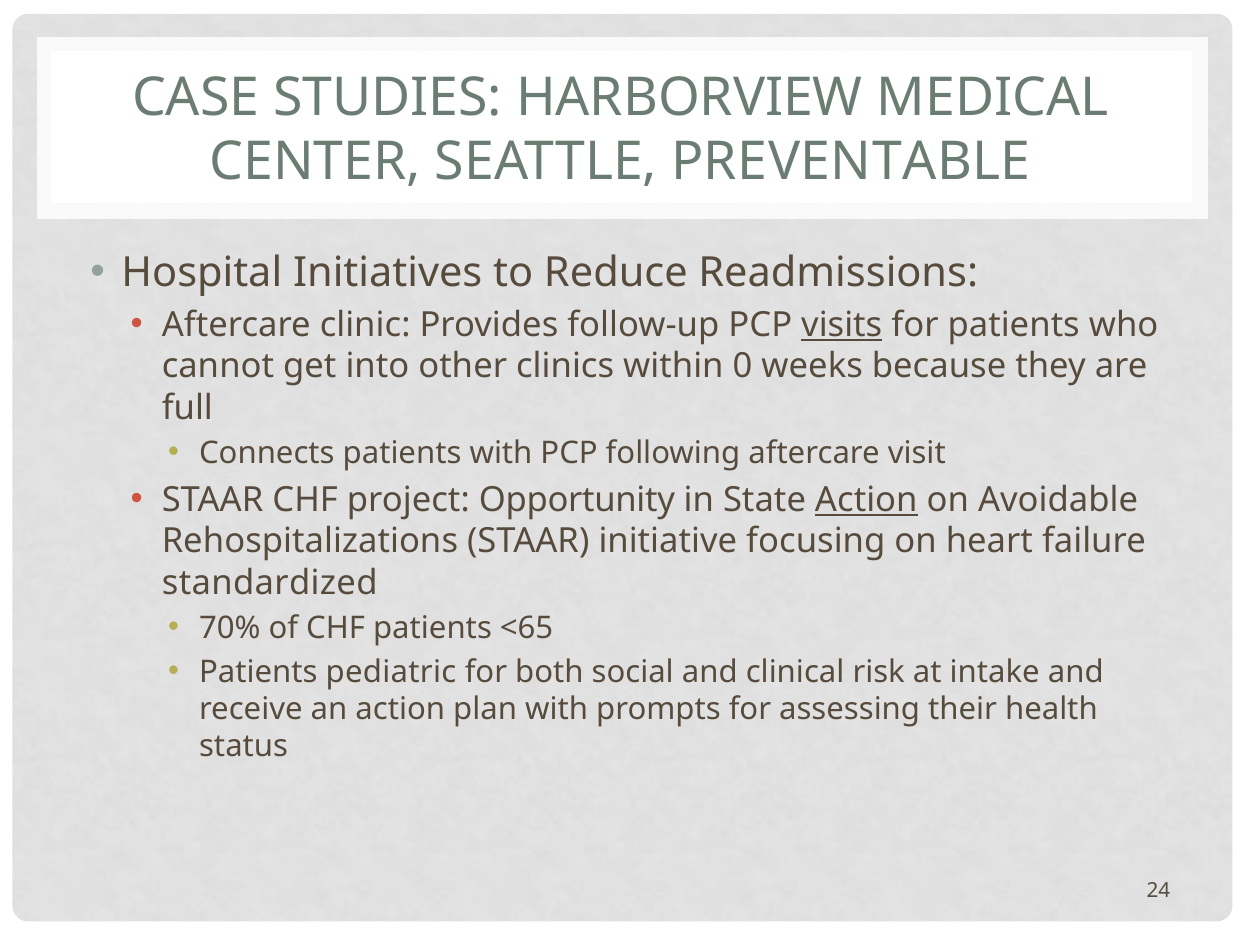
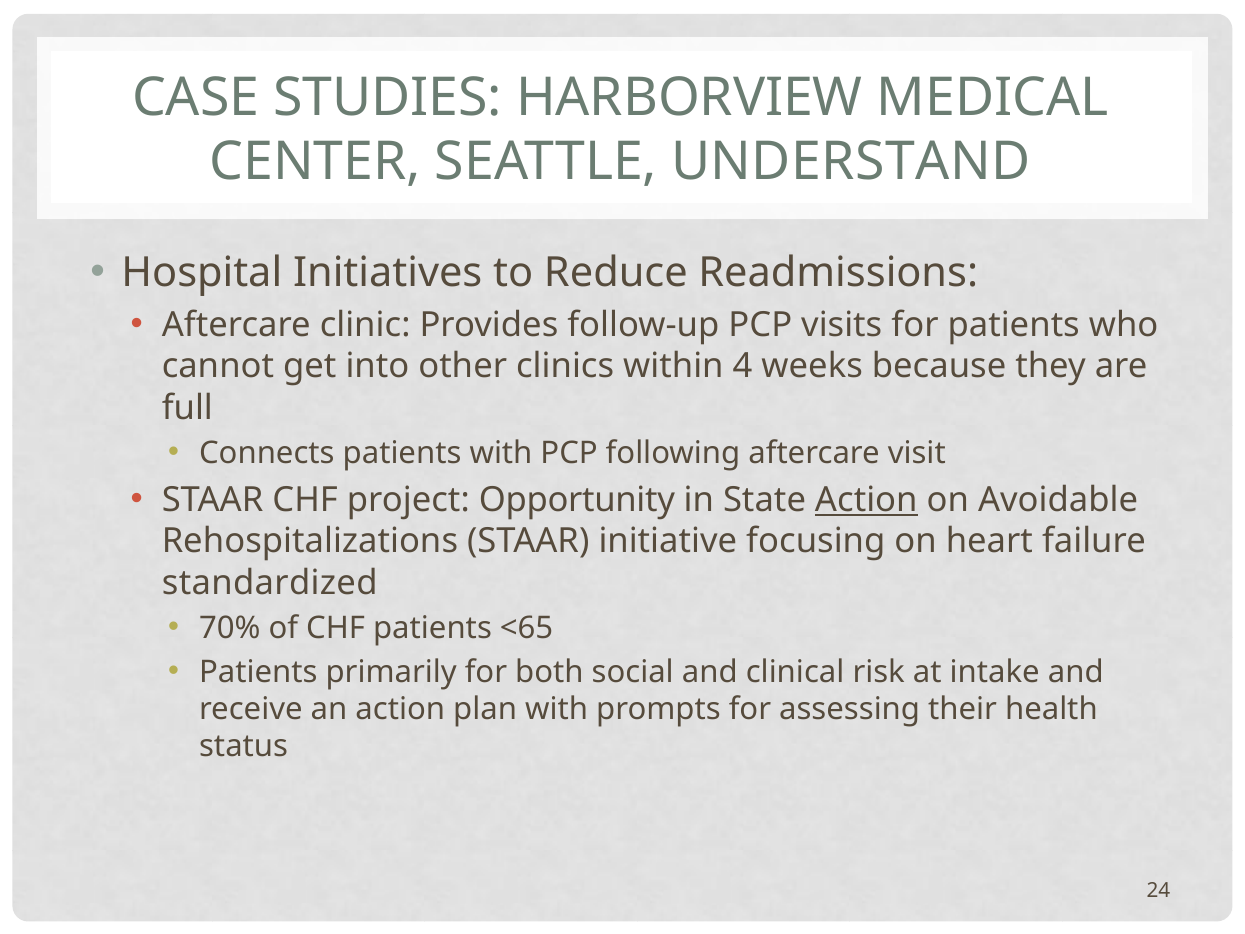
PREVENTABLE: PREVENTABLE -> UNDERSTAND (851, 162)
visits underline: present -> none (842, 325)
0: 0 -> 4 (743, 366)
pediatric: pediatric -> primarily (391, 672)
